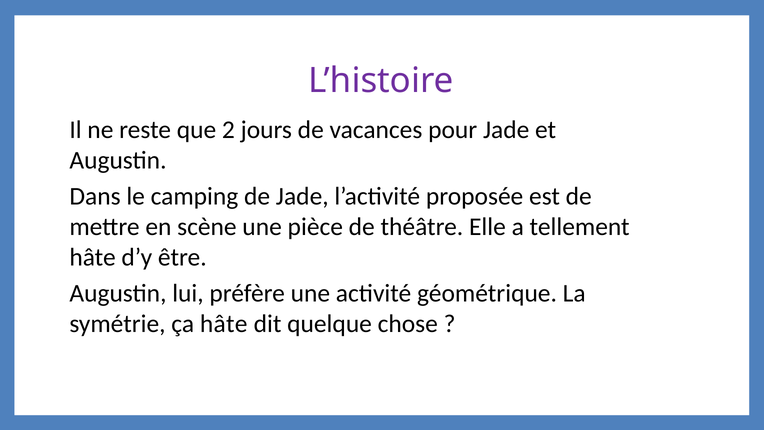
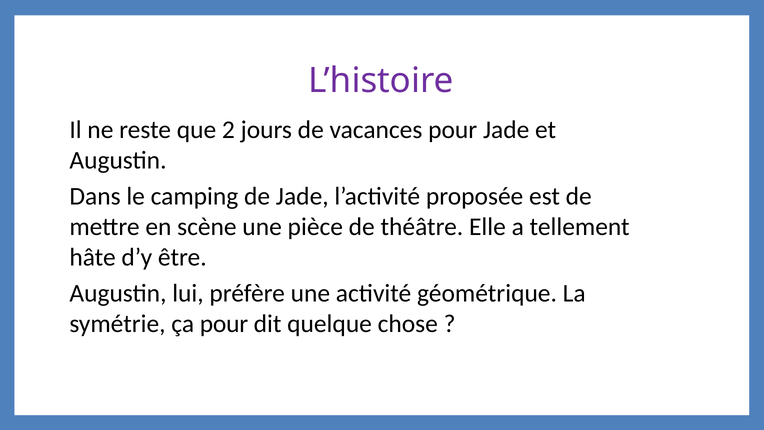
ça hâte: hâte -> pour (224, 324)
